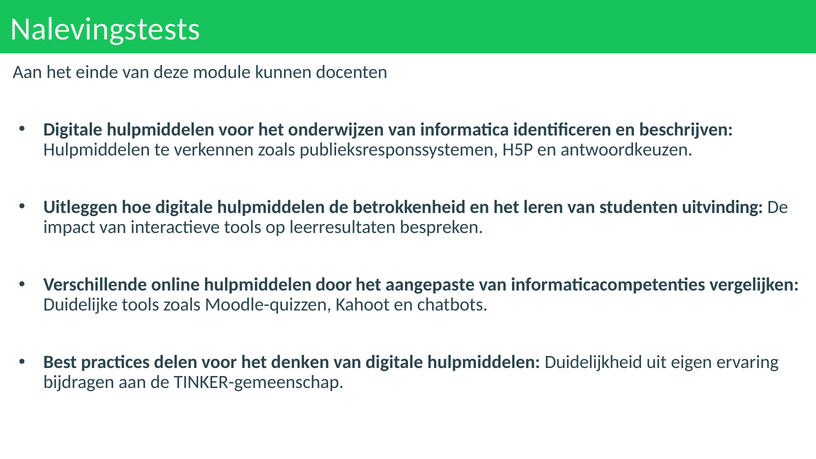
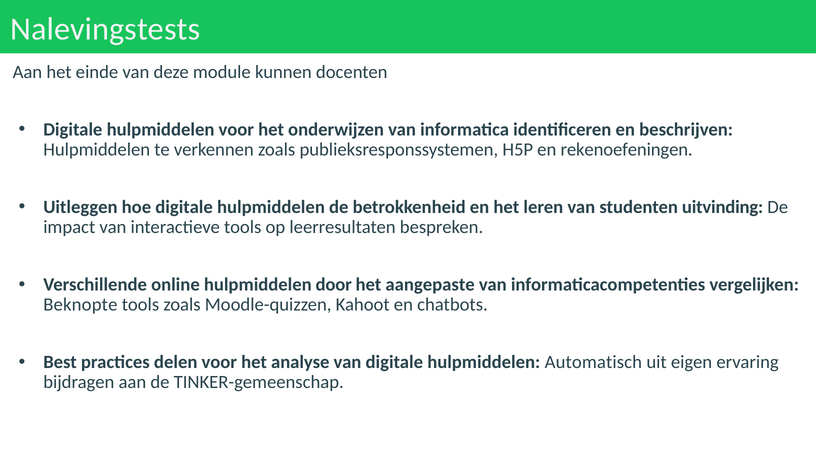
antwoordkeuzen: antwoordkeuzen -> rekenoefeningen (627, 150)
Duidelijke: Duidelijke -> Beknopte (80, 305)
denken: denken -> analyse (300, 362)
Duidelijkheid: Duidelijkheid -> Automatisch (593, 362)
